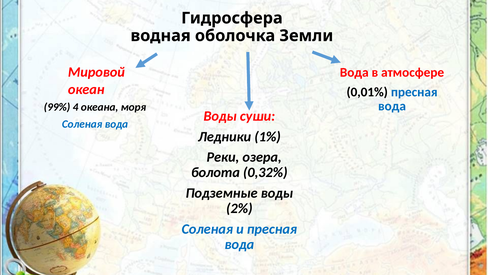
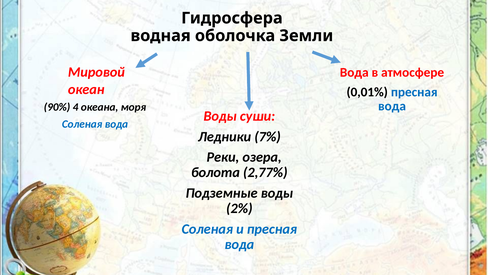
99%: 99% -> 90% (57, 107)
1%: 1% -> 7% (268, 136)
0,32%: 0,32% -> 2,77% (265, 172)
